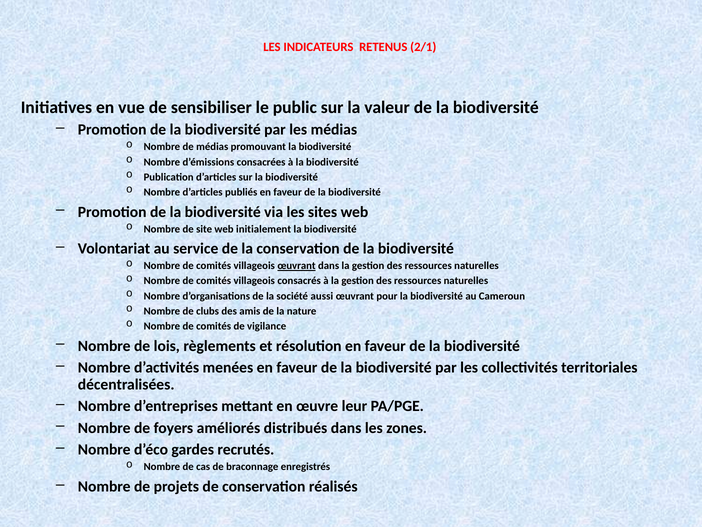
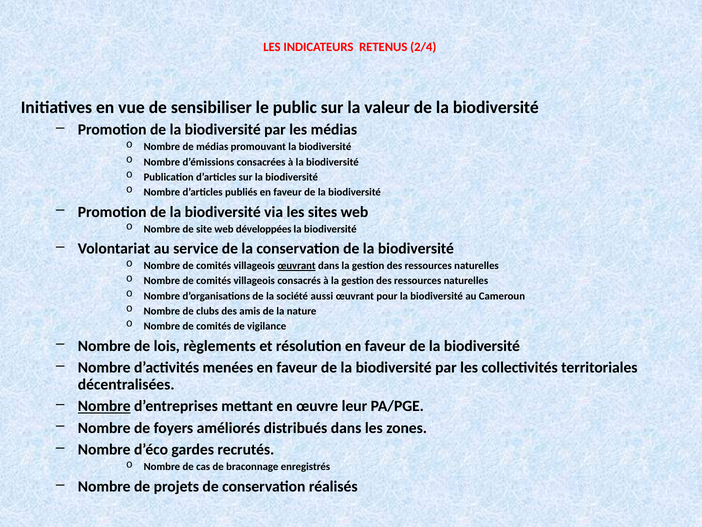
2/1: 2/1 -> 2/4 (423, 47)
initialement: initialement -> développées (264, 229)
Nombre underline: none -> present (104, 406)
